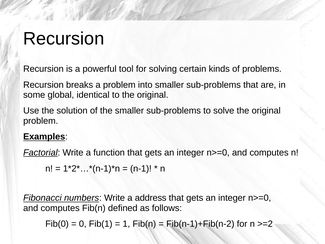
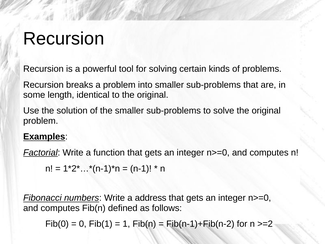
global: global -> length (61, 95)
